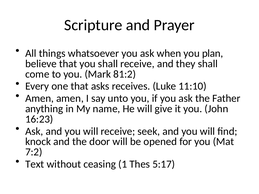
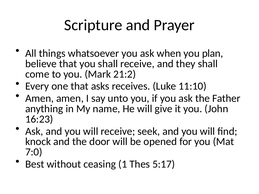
81:2: 81:2 -> 21:2 (125, 74)
7:2: 7:2 -> 7:0 (34, 152)
Text: Text -> Best (35, 164)
